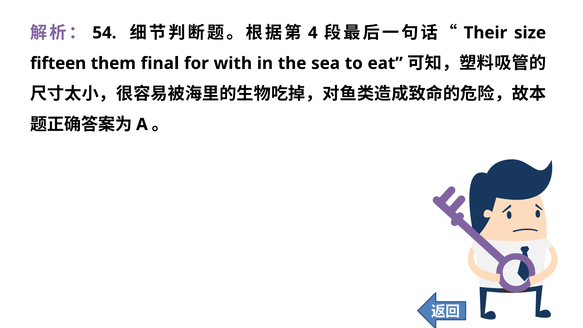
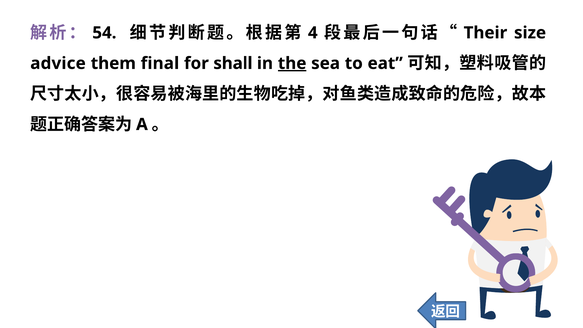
fifteen: fifteen -> advice (58, 63)
with: with -> shall (233, 63)
the underline: none -> present (292, 63)
